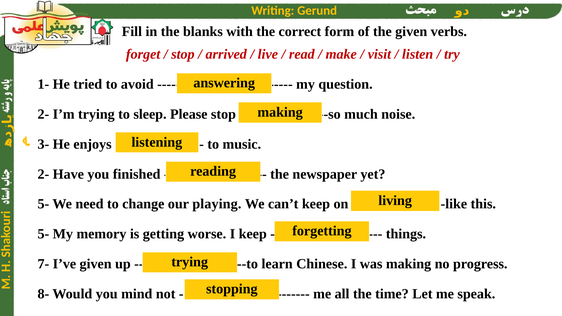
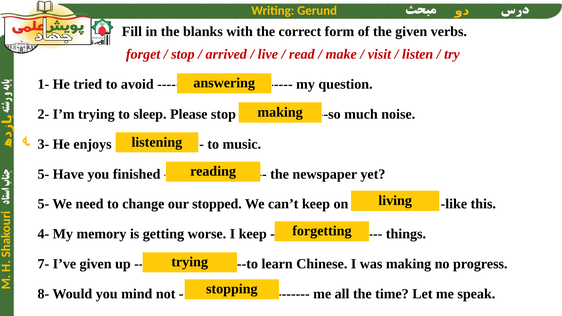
2-: 2- -> 5- (43, 174)
playing: playing -> stopped (217, 204)
5-: 5- -> 4- (43, 234)
